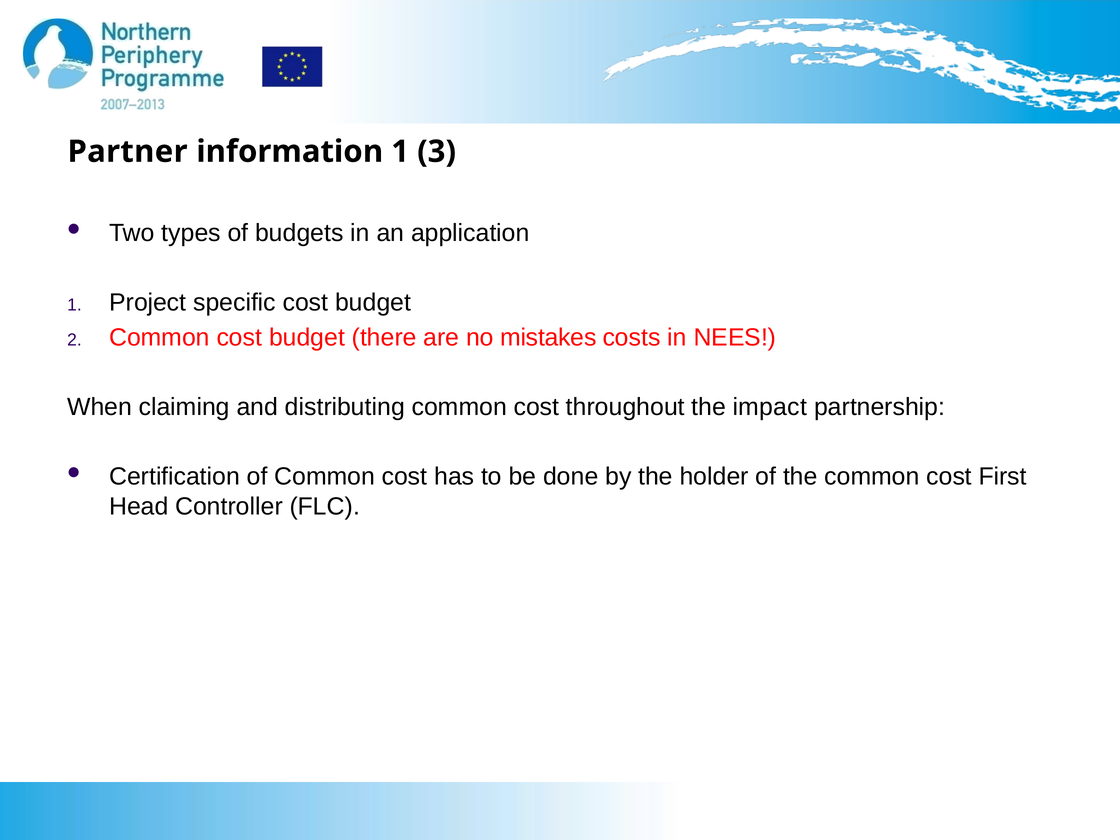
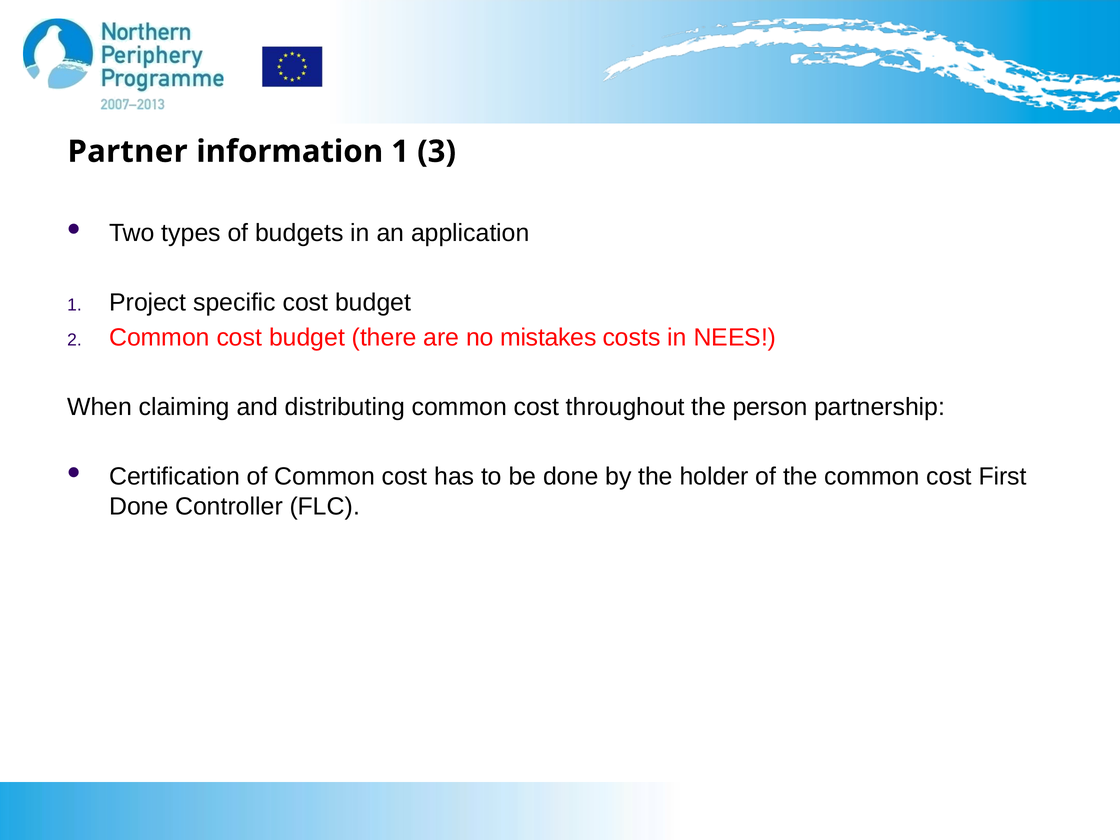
impact: impact -> person (770, 407)
Head: Head -> Done (139, 507)
